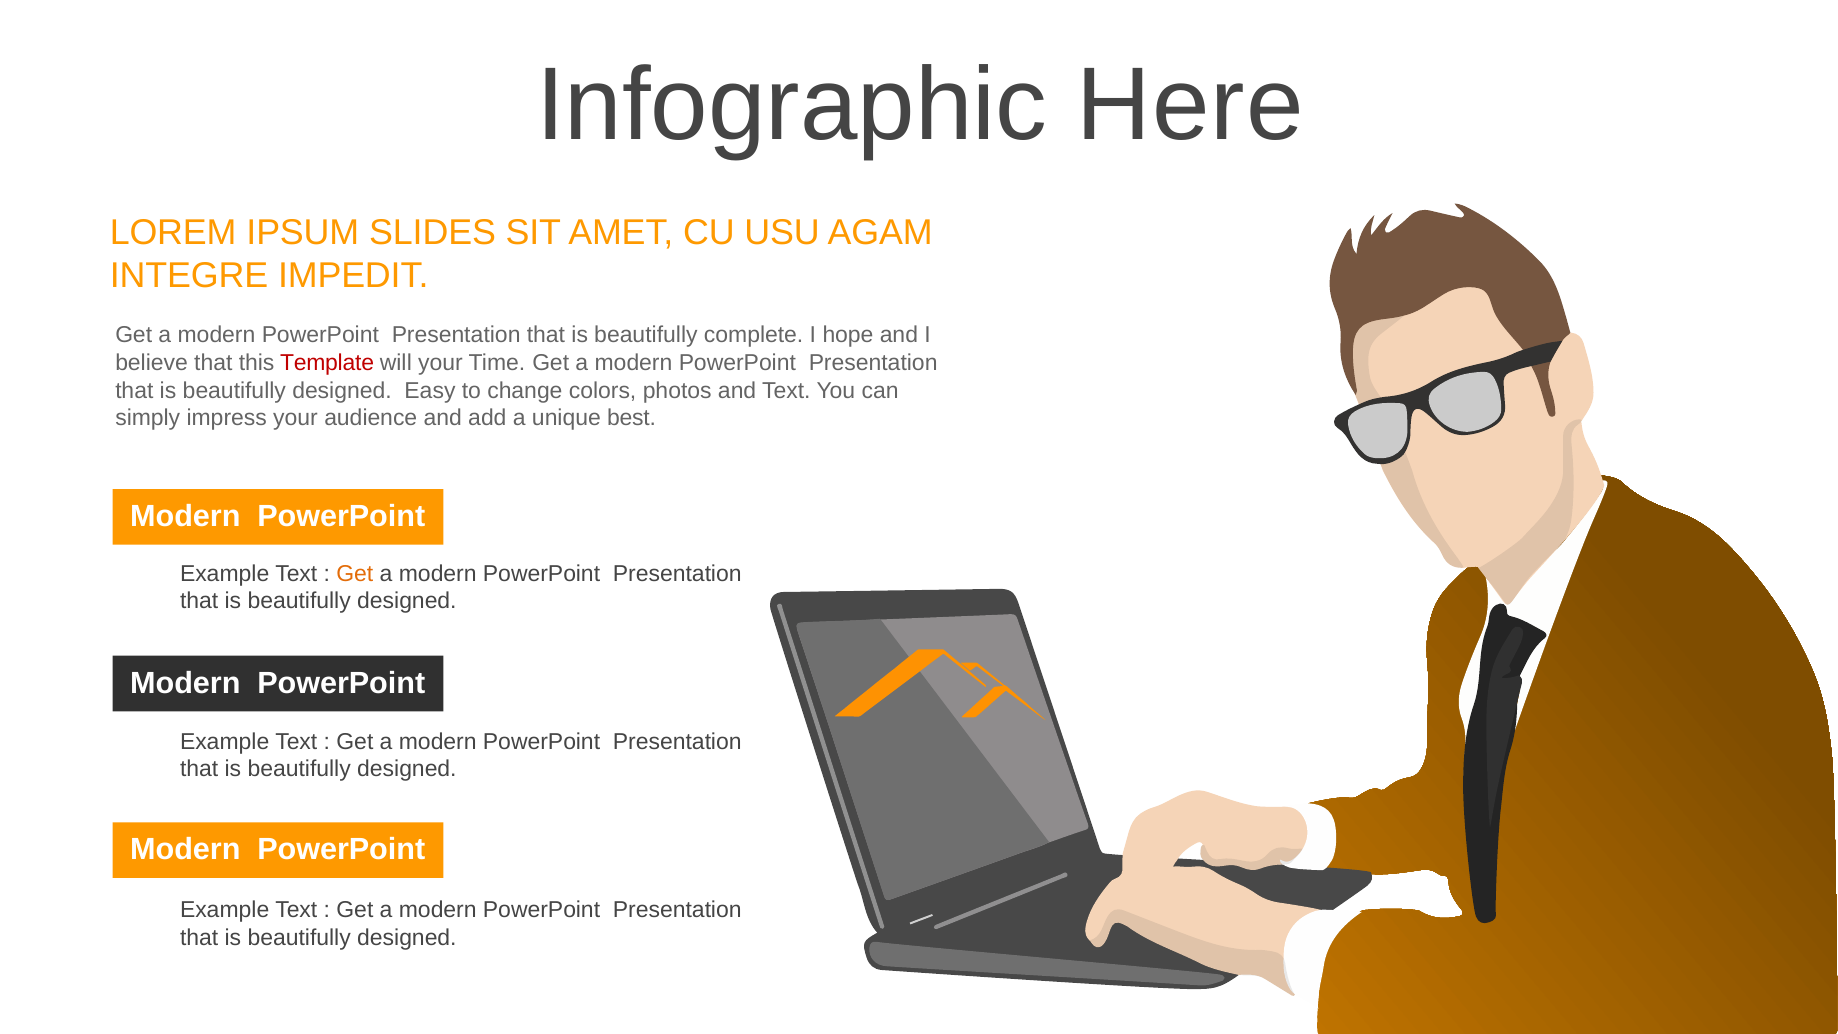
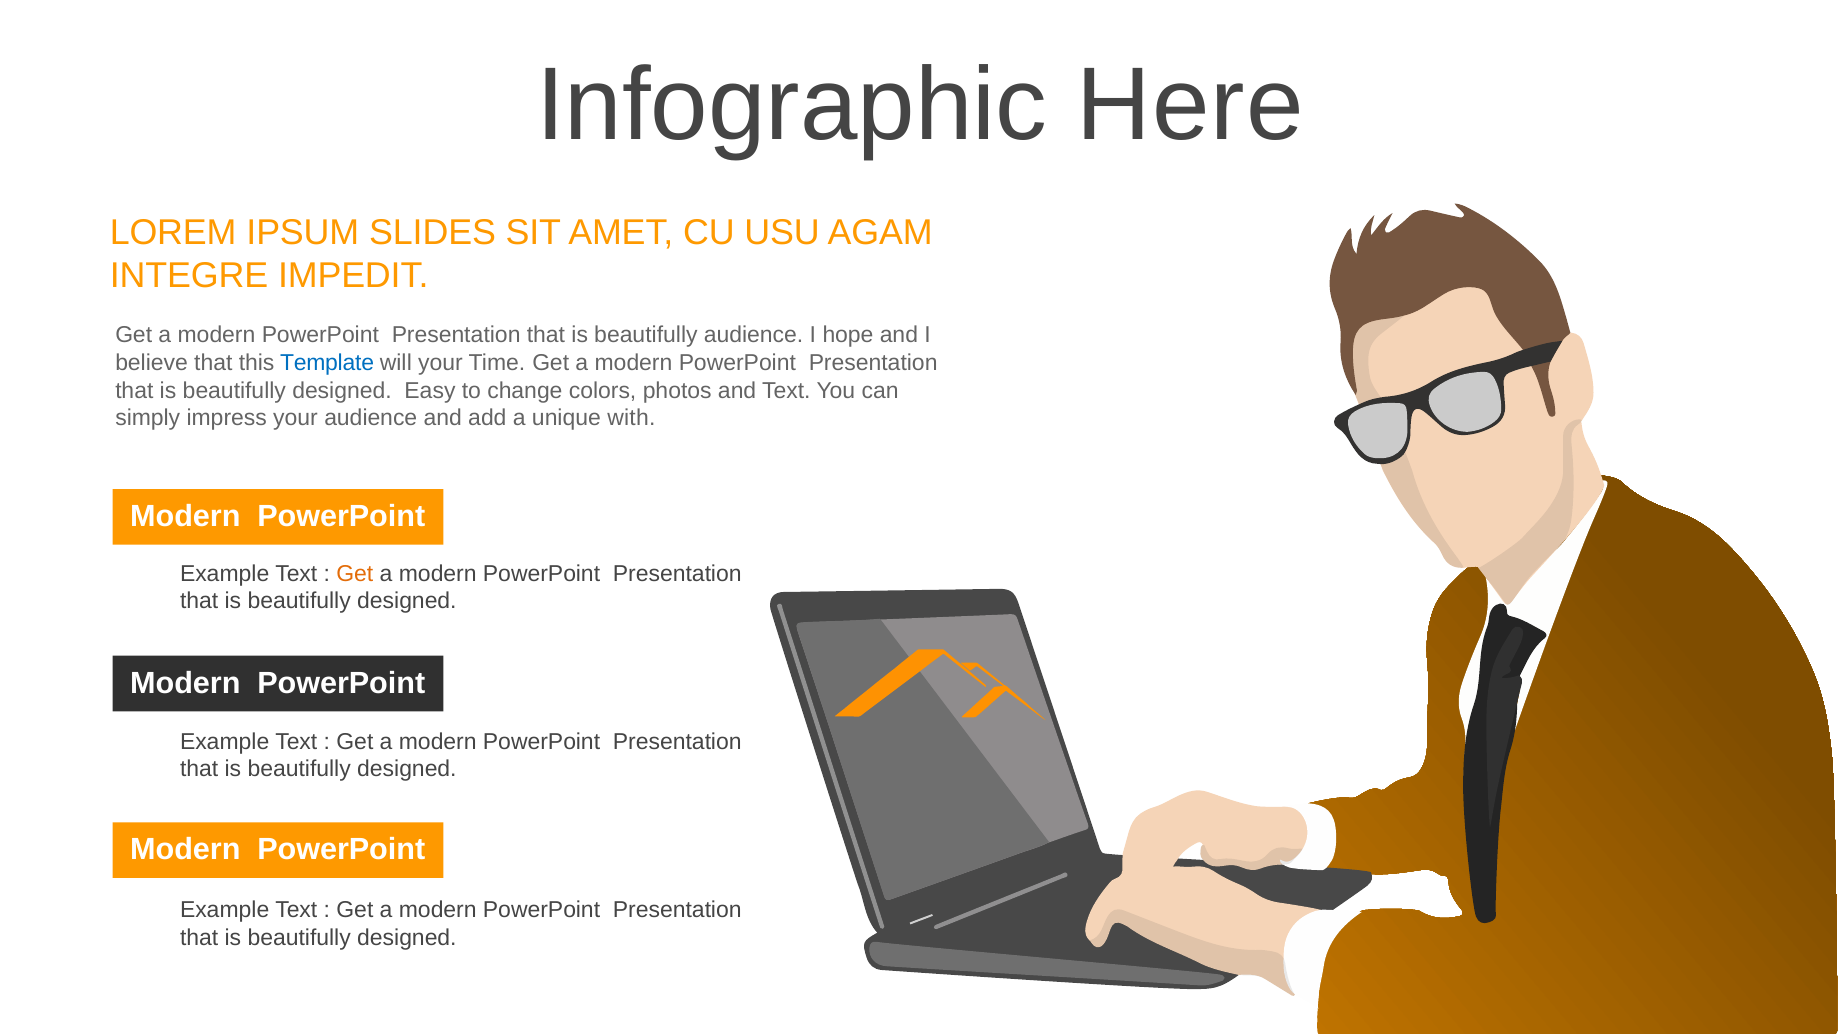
beautifully complete: complete -> audience (754, 335)
Template colour: red -> blue (327, 363)
best: best -> with (631, 418)
